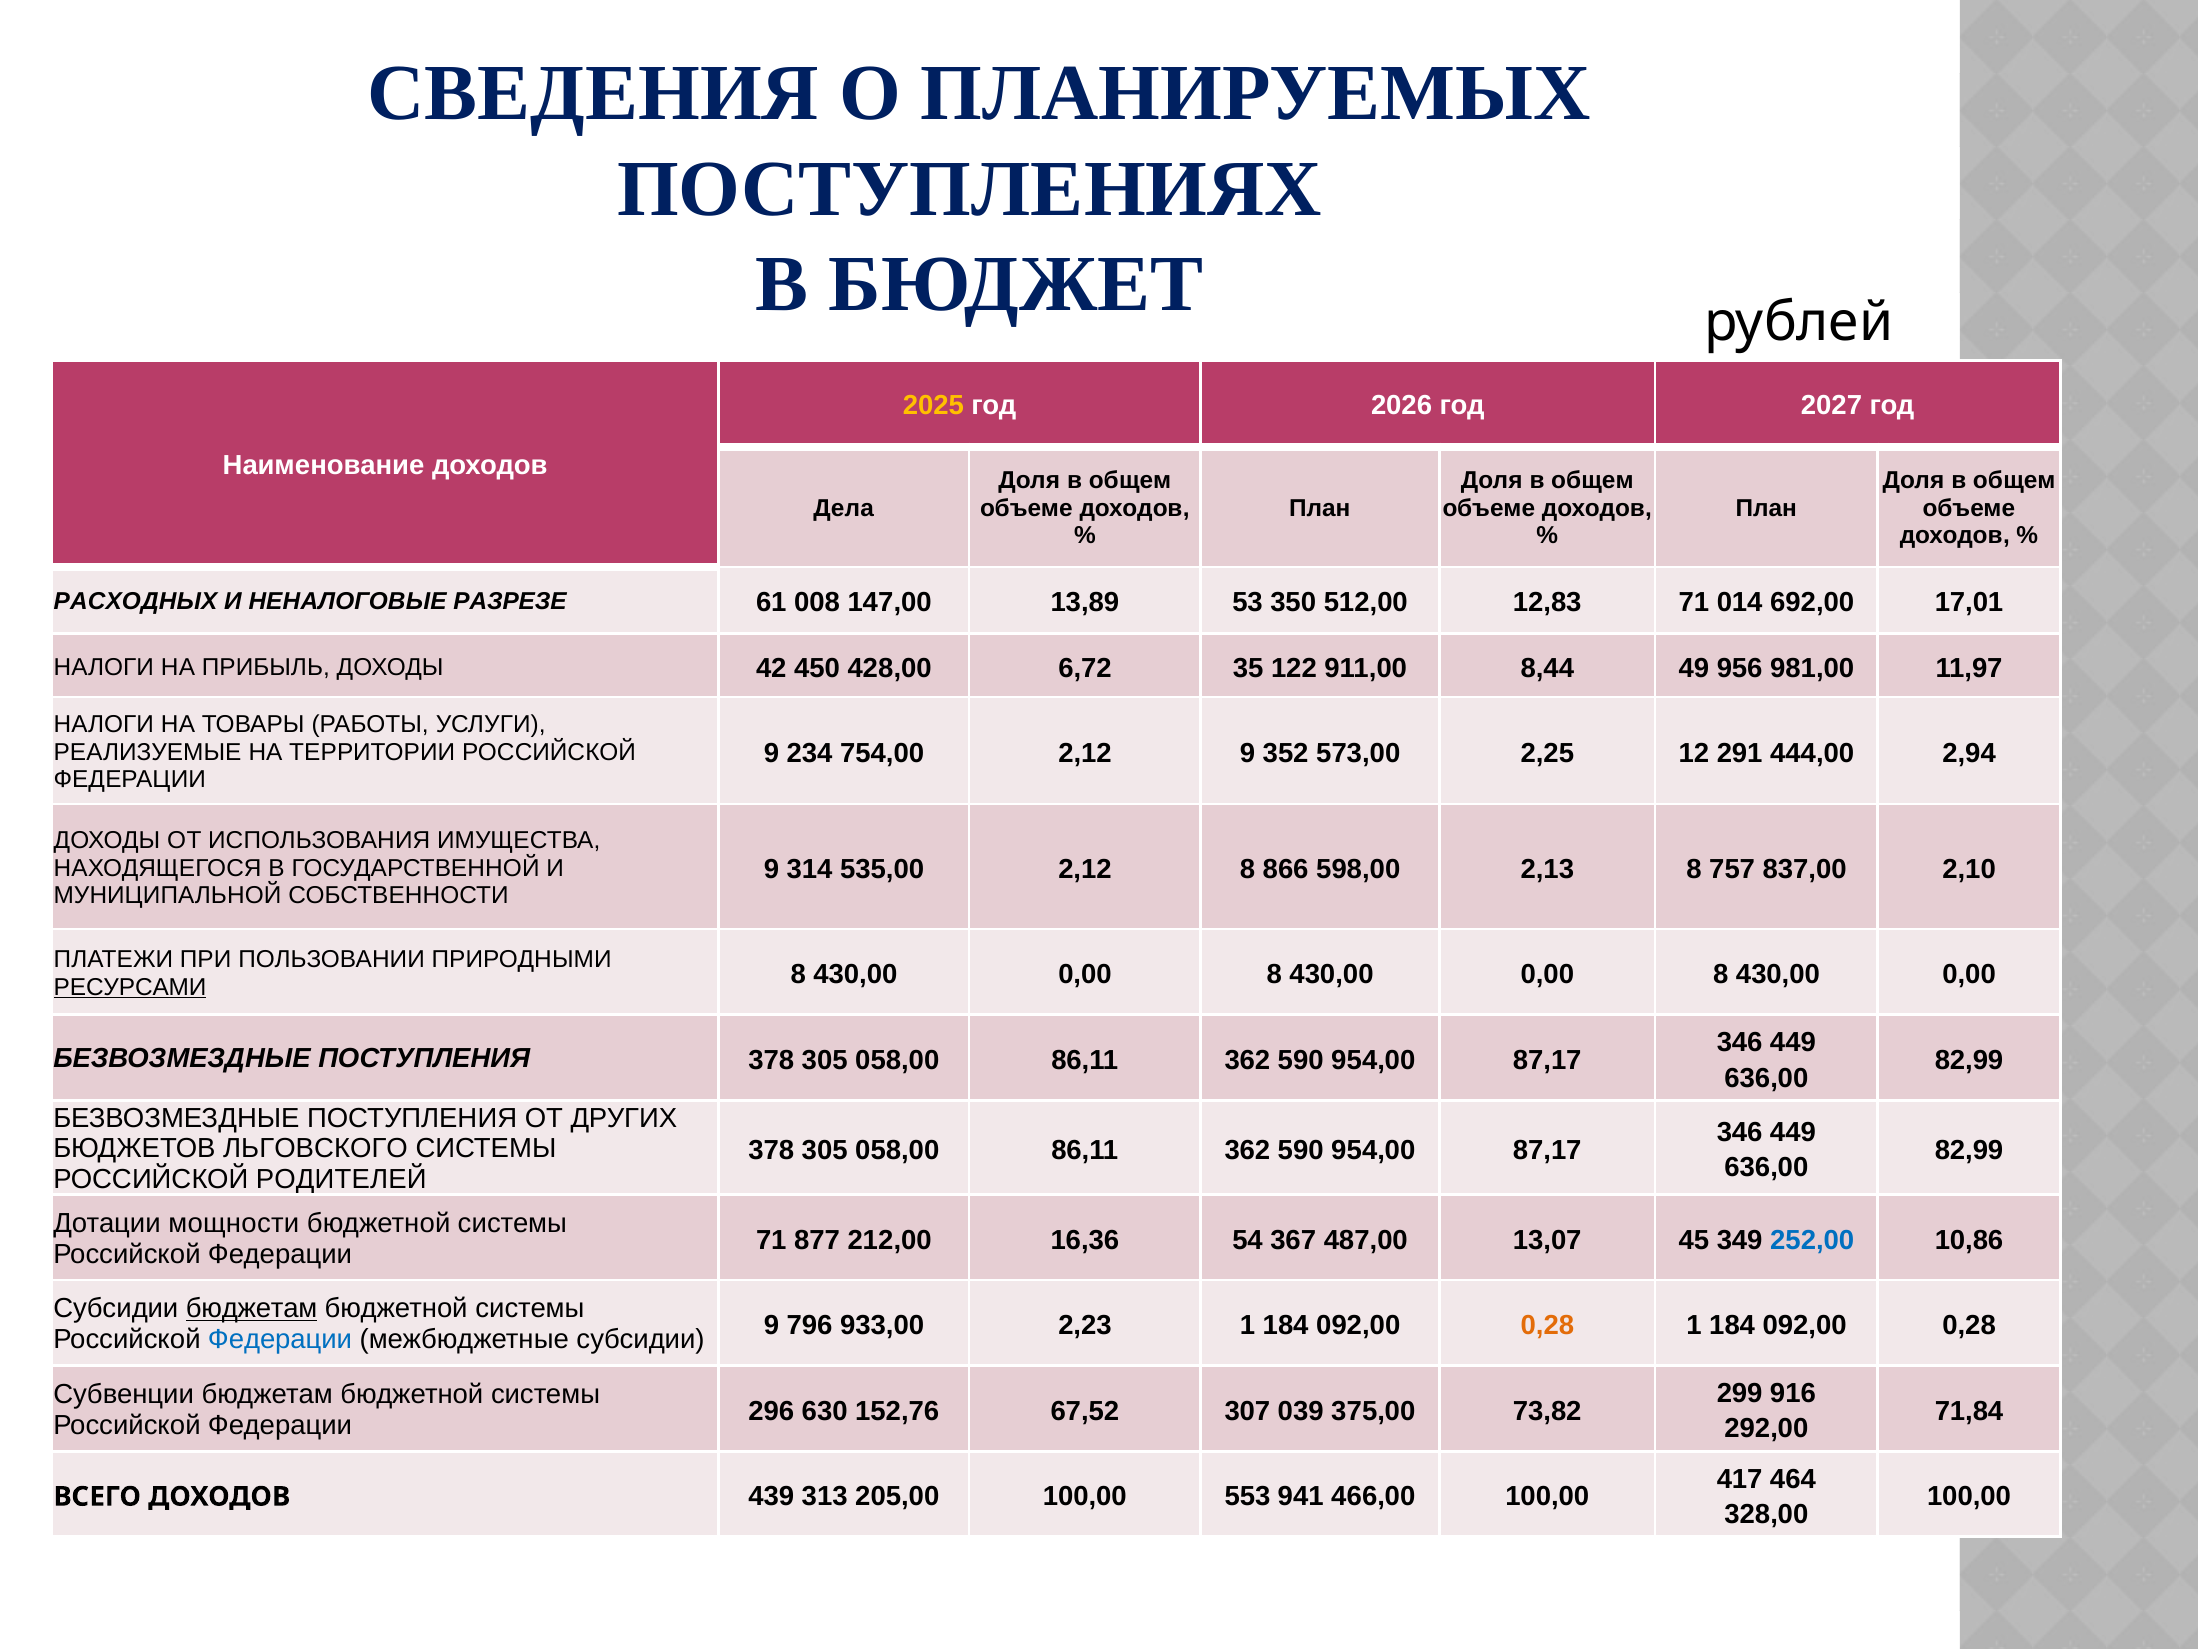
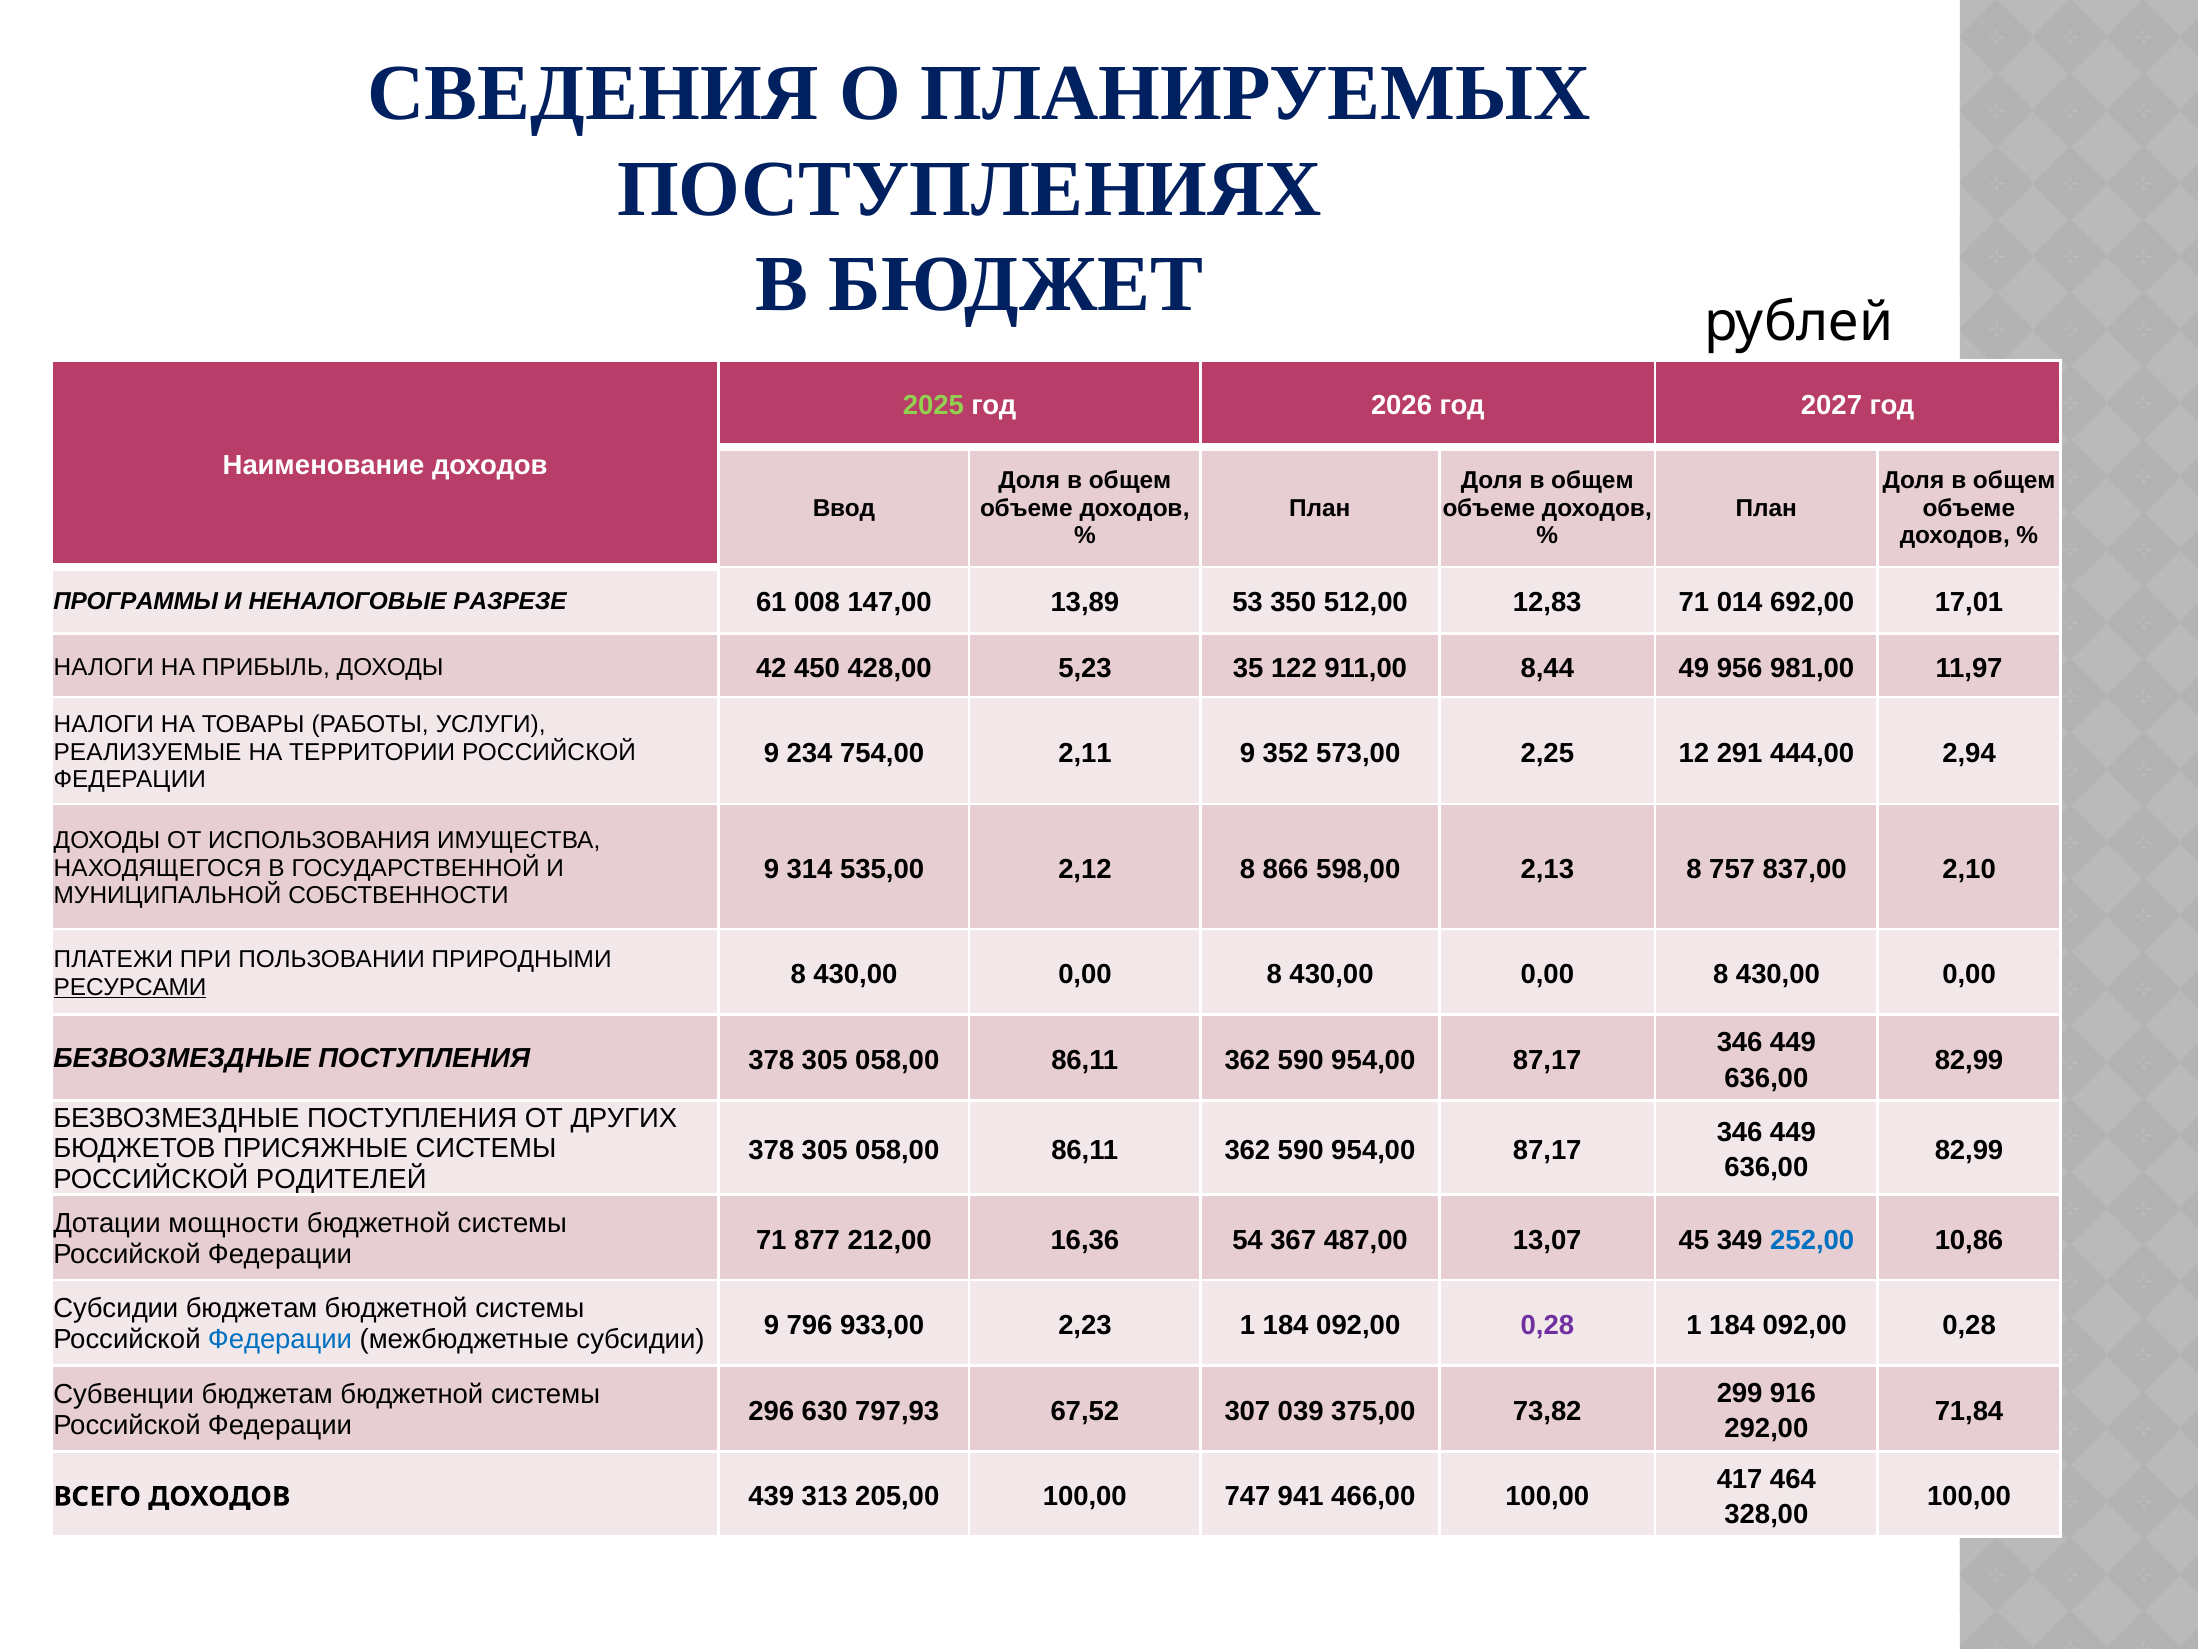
2025 colour: yellow -> light green (933, 405)
Дела: Дела -> Ввод (844, 508)
РАСХОДНЫХ: РАСХОДНЫХ -> ПРОГРАММЫ (136, 602)
6,72: 6,72 -> 5,23 (1085, 668)
754,00 2,12: 2,12 -> 2,11 (1085, 753)
ЛЬГОВСКОГО: ЛЬГОВСКОГО -> ПРИСЯЖНЫЕ (316, 1148)
бюджетам underline: present -> none (252, 1308)
0,28 colour: orange -> purple (1547, 1325)
152,76: 152,76 -> 797,93 (897, 1411)
553: 553 -> 747 (1247, 1496)
